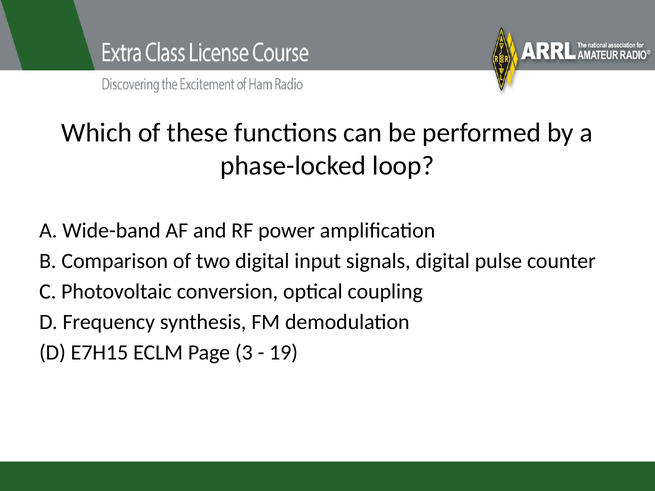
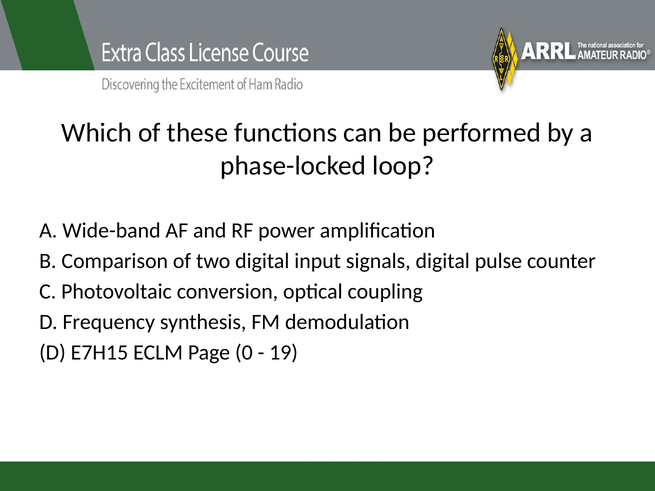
3: 3 -> 0 (244, 353)
